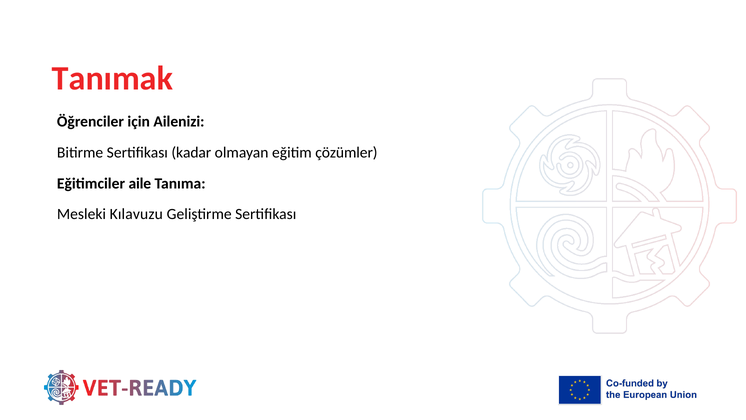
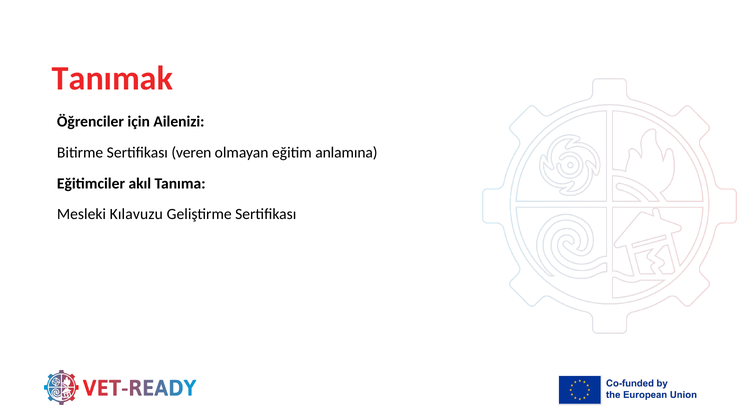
kadar: kadar -> veren (191, 152)
çözümler: çözümler -> anlamına (346, 152)
aile: aile -> akıl (140, 183)
